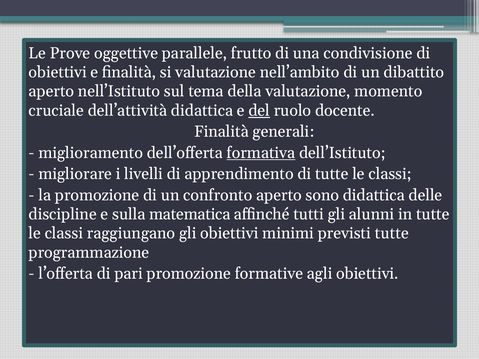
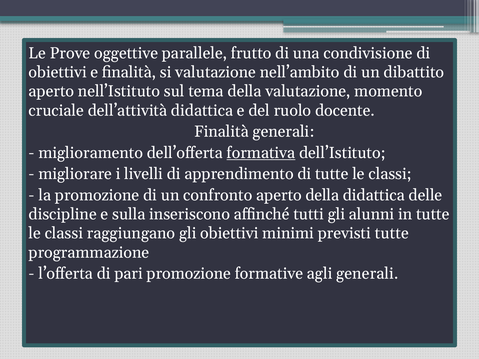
del underline: present -> none (259, 111)
aperto sono: sono -> della (322, 195)
matematica: matematica -> inseriscono (190, 214)
agli obiettivi: obiettivi -> generali (367, 274)
